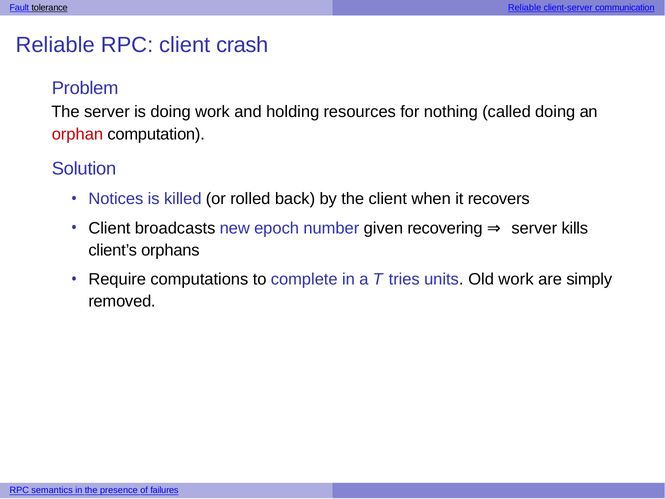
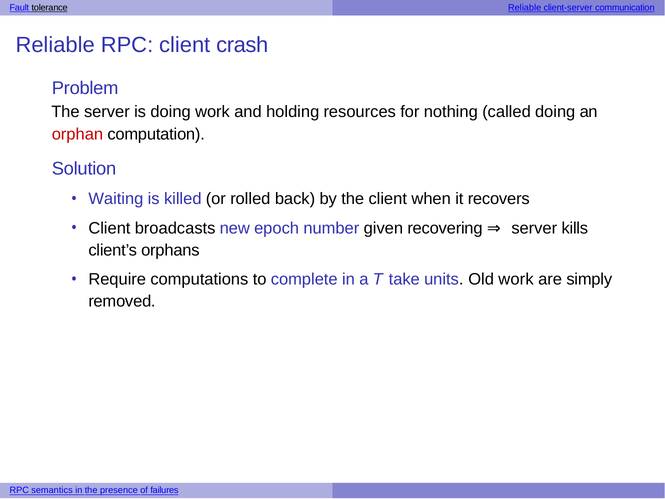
Notices: Notices -> Waiting (116, 199)
tries: tries -> take (404, 280)
